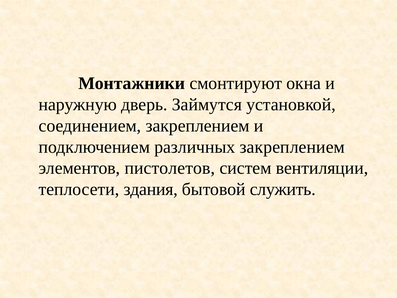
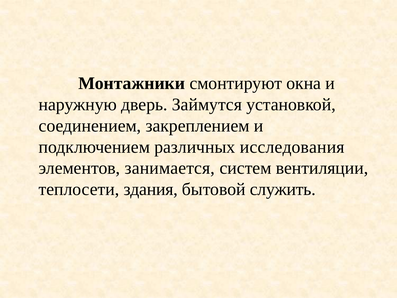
различных закреплением: закреплением -> исследования (292, 147)
пистолетов: пистолетов -> занимается (170, 168)
